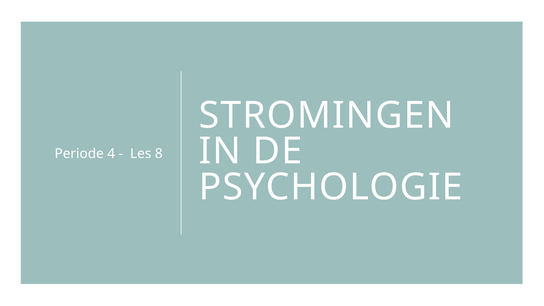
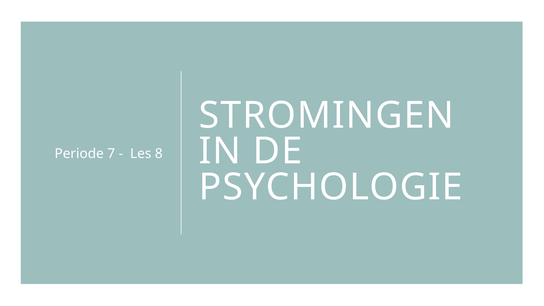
4: 4 -> 7 (111, 154)
